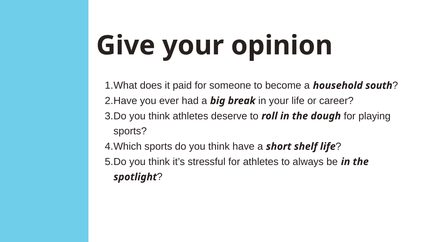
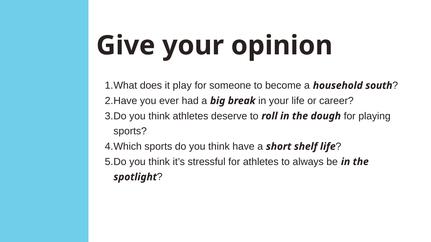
paid: paid -> play (182, 86)
